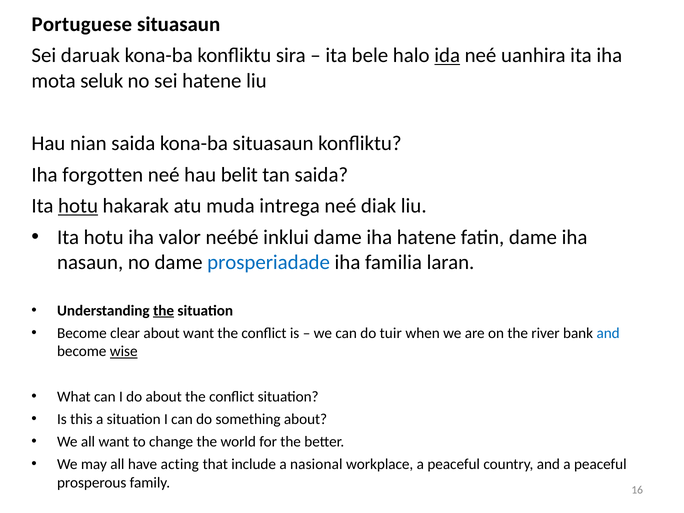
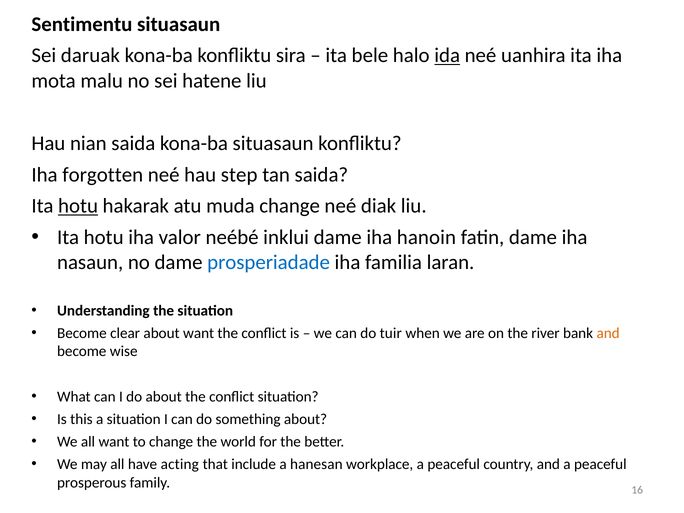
Portuguese: Portuguese -> Sentimentu (82, 24)
seluk: seluk -> malu (102, 81)
belit: belit -> step (239, 175)
muda intrega: intrega -> change (290, 206)
iha hatene: hatene -> hanoin (426, 237)
the underline: present -> none (164, 311)
and colour: blue -> orange (608, 333)
wise underline: present -> none (124, 351)
nasional: nasional -> hanesan (316, 464)
